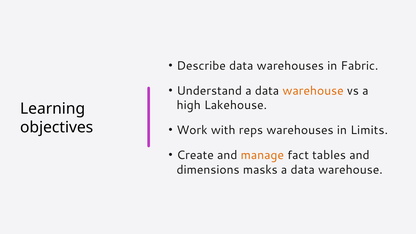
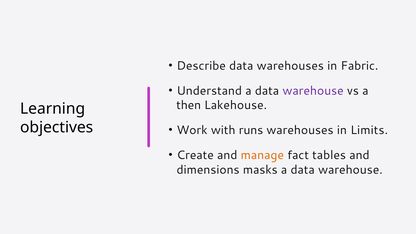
warehouse colour: orange -> purple (313, 91)
high: high -> then (189, 105)
reps: reps -> runs (251, 130)
